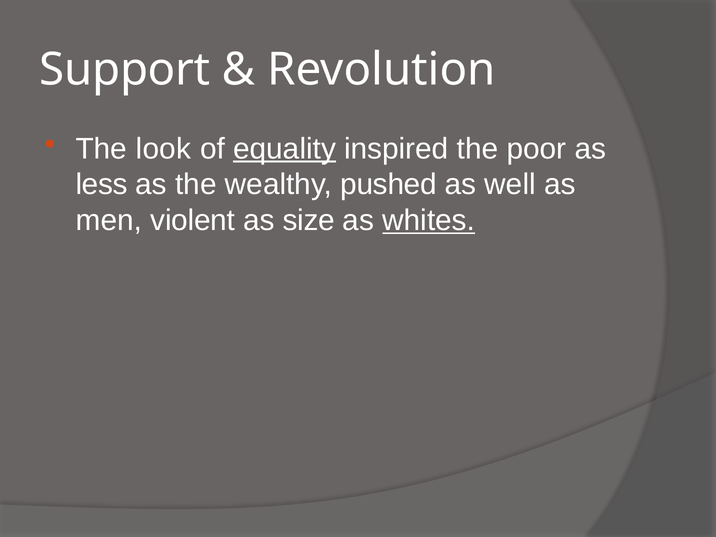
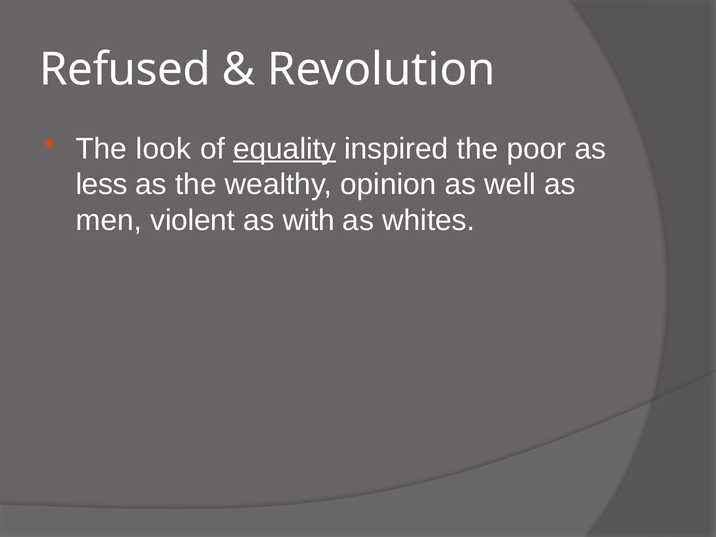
Support: Support -> Refused (125, 69)
pushed: pushed -> opinion (388, 185)
size: size -> with (309, 220)
whites underline: present -> none (429, 220)
